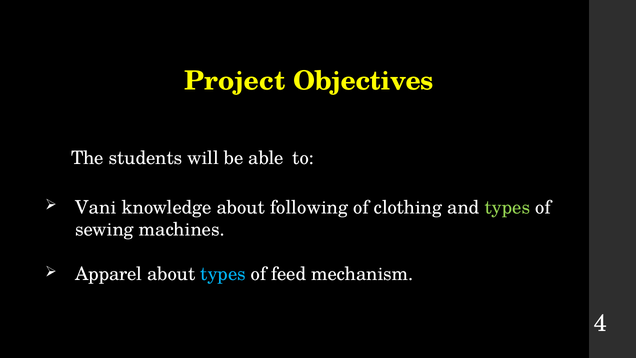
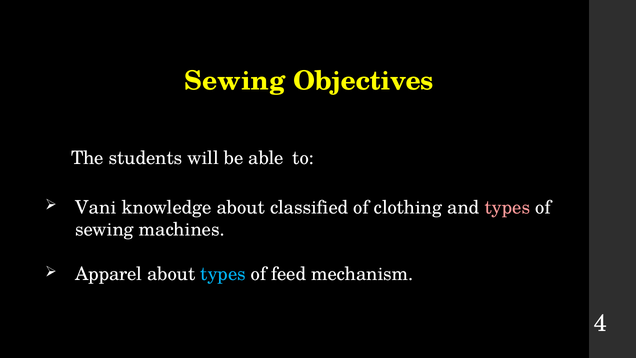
Project: Project -> Sewing (235, 81)
following: following -> classified (309, 207)
types colour: light green -> pink (507, 207)
